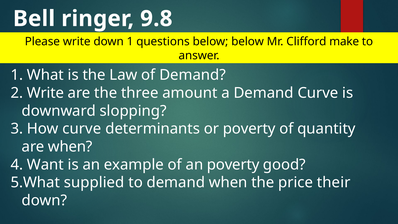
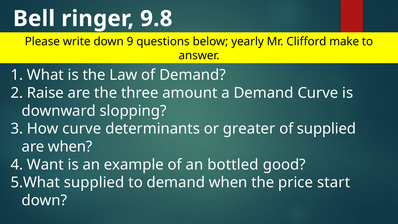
down 1: 1 -> 9 (130, 42)
below below: below -> yearly (248, 42)
Write: Write -> Raise (45, 93)
or poverty: poverty -> greater (249, 129)
of quantity: quantity -> supplied (326, 129)
an poverty: poverty -> bottled (233, 164)
their: their -> start (334, 182)
